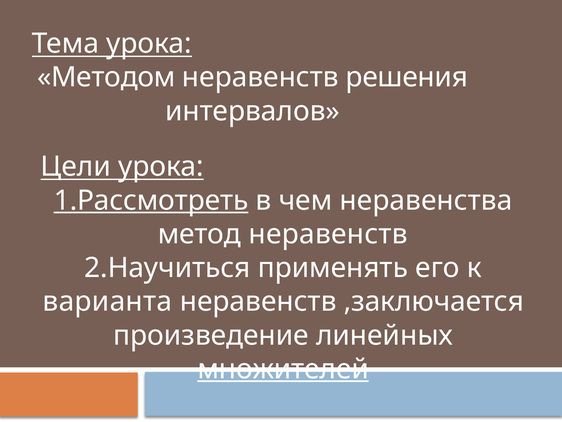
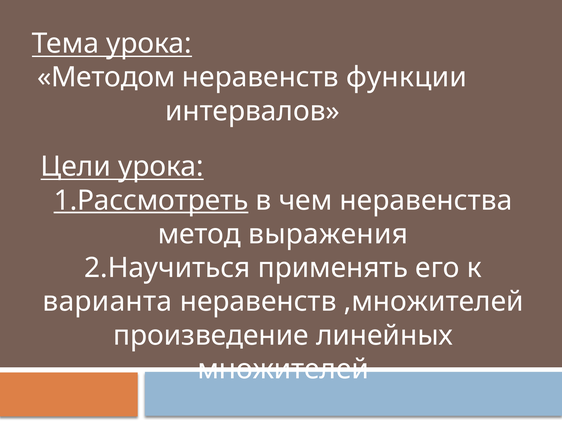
решения: решения -> функции (407, 77)
метод неравенств: неравенств -> выражения (328, 234)
,заключается: ,заключается -> ,множителей (434, 301)
множителей underline: present -> none (283, 369)
